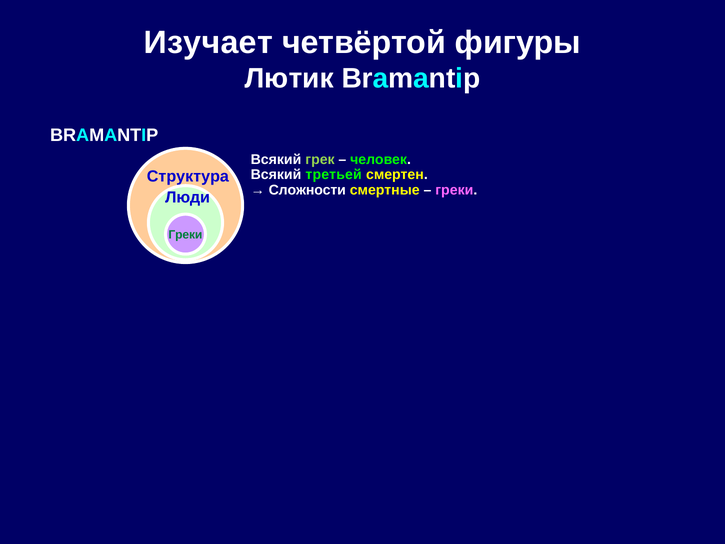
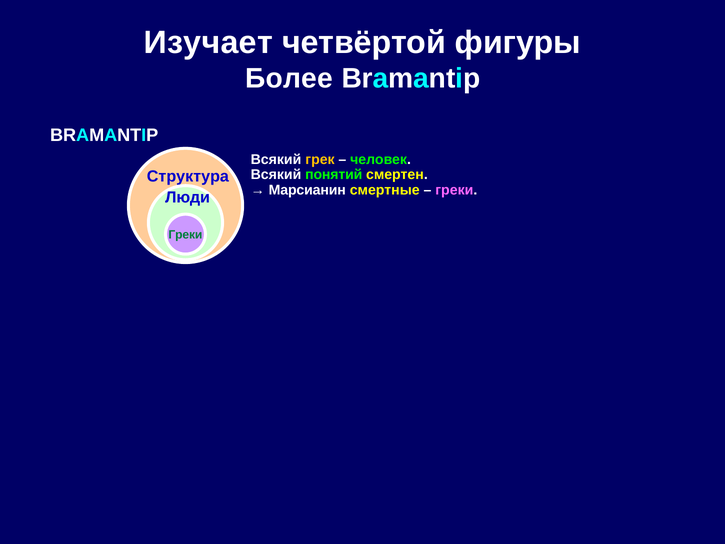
Лютик: Лютик -> Более (289, 78)
грек colour: light green -> yellow (320, 159)
третьей: третьей -> понятий (334, 175)
Сложности: Сложности -> Марсианин (307, 190)
